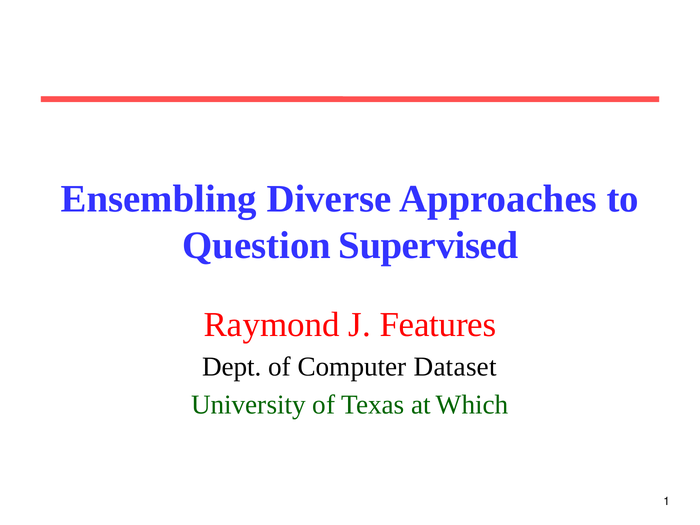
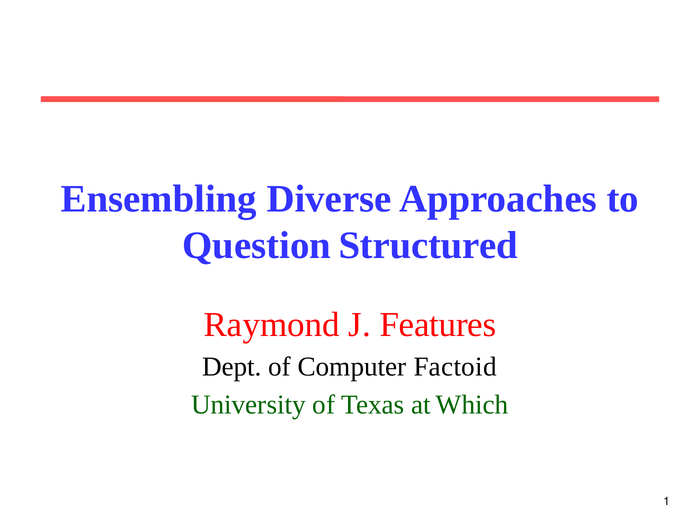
Supervised: Supervised -> Structured (428, 245)
Dataset: Dataset -> Factoid (455, 367)
